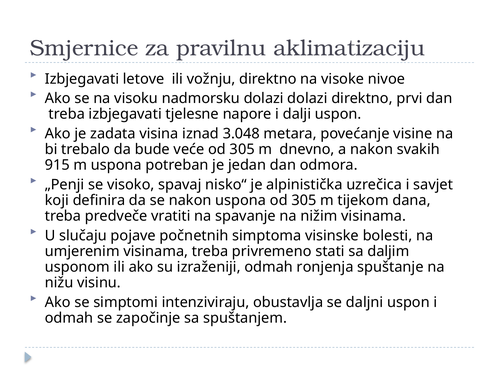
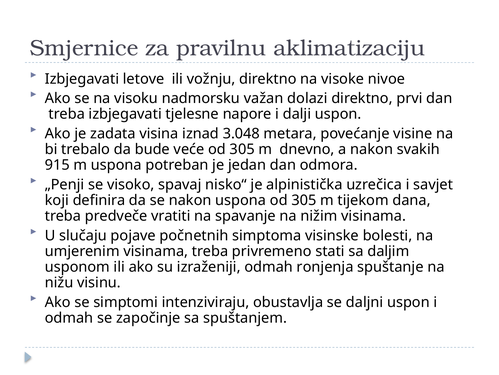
nadmorsku dolazi: dolazi -> važan (264, 98)
